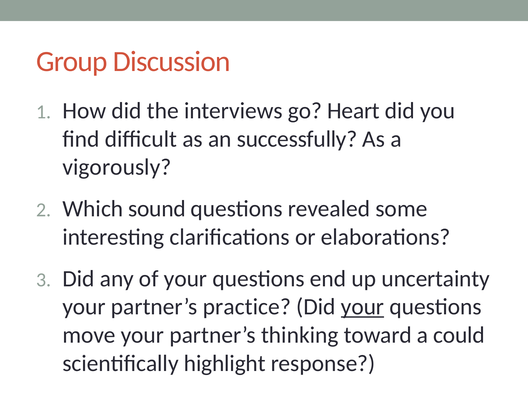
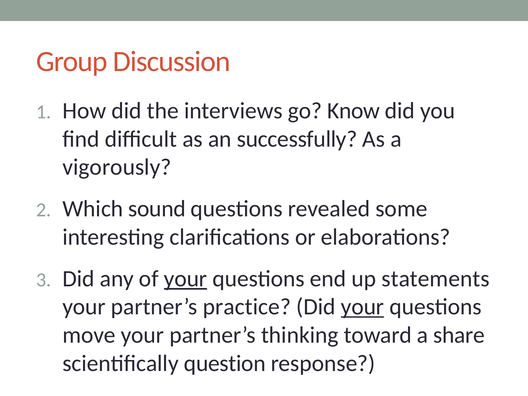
Heart: Heart -> Know (354, 111)
your underline: none -> present (186, 279)
uncertainty: uncertainty -> statements (436, 279)
could: could -> share (459, 335)
highlight: highlight -> question (225, 363)
